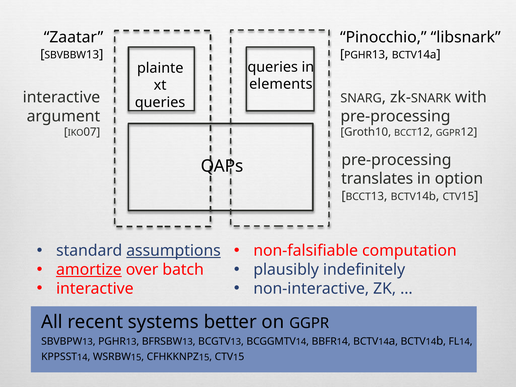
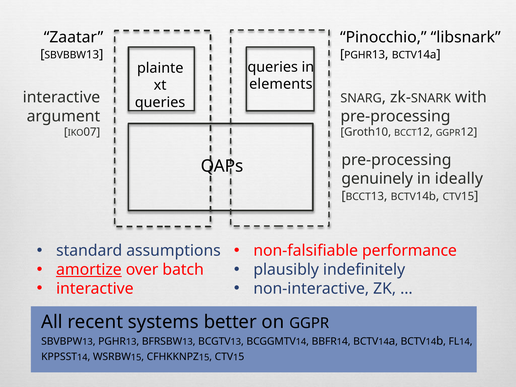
translates: translates -> genuinely (377, 179)
option: option -> ideally (459, 179)
assumptions underline: present -> none (174, 251)
computation: computation -> performance (409, 251)
